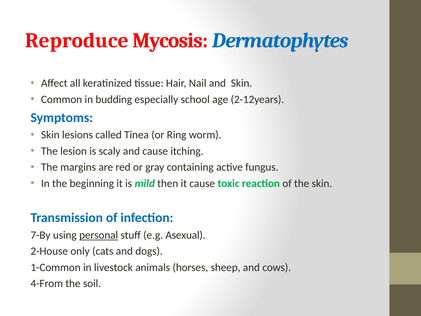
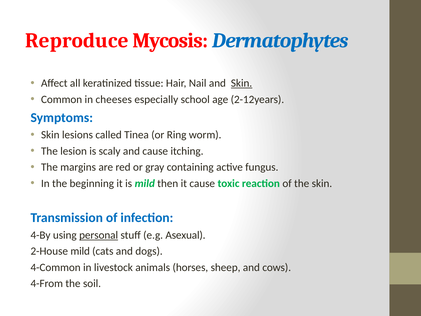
Skin underline: none -> present (242, 83)
budding: budding -> cheeses (114, 99)
7-By: 7-By -> 4-By (40, 235)
2-House only: only -> mild (80, 251)
1-Common: 1-Common -> 4-Common (56, 267)
